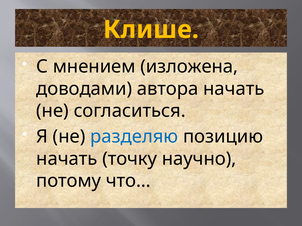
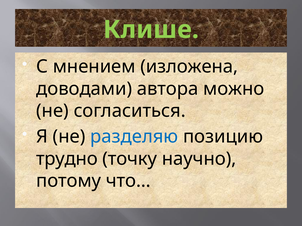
Клише colour: yellow -> light green (151, 30)
автора начать: начать -> можно (234, 89)
начать: начать -> трудно (67, 159)
